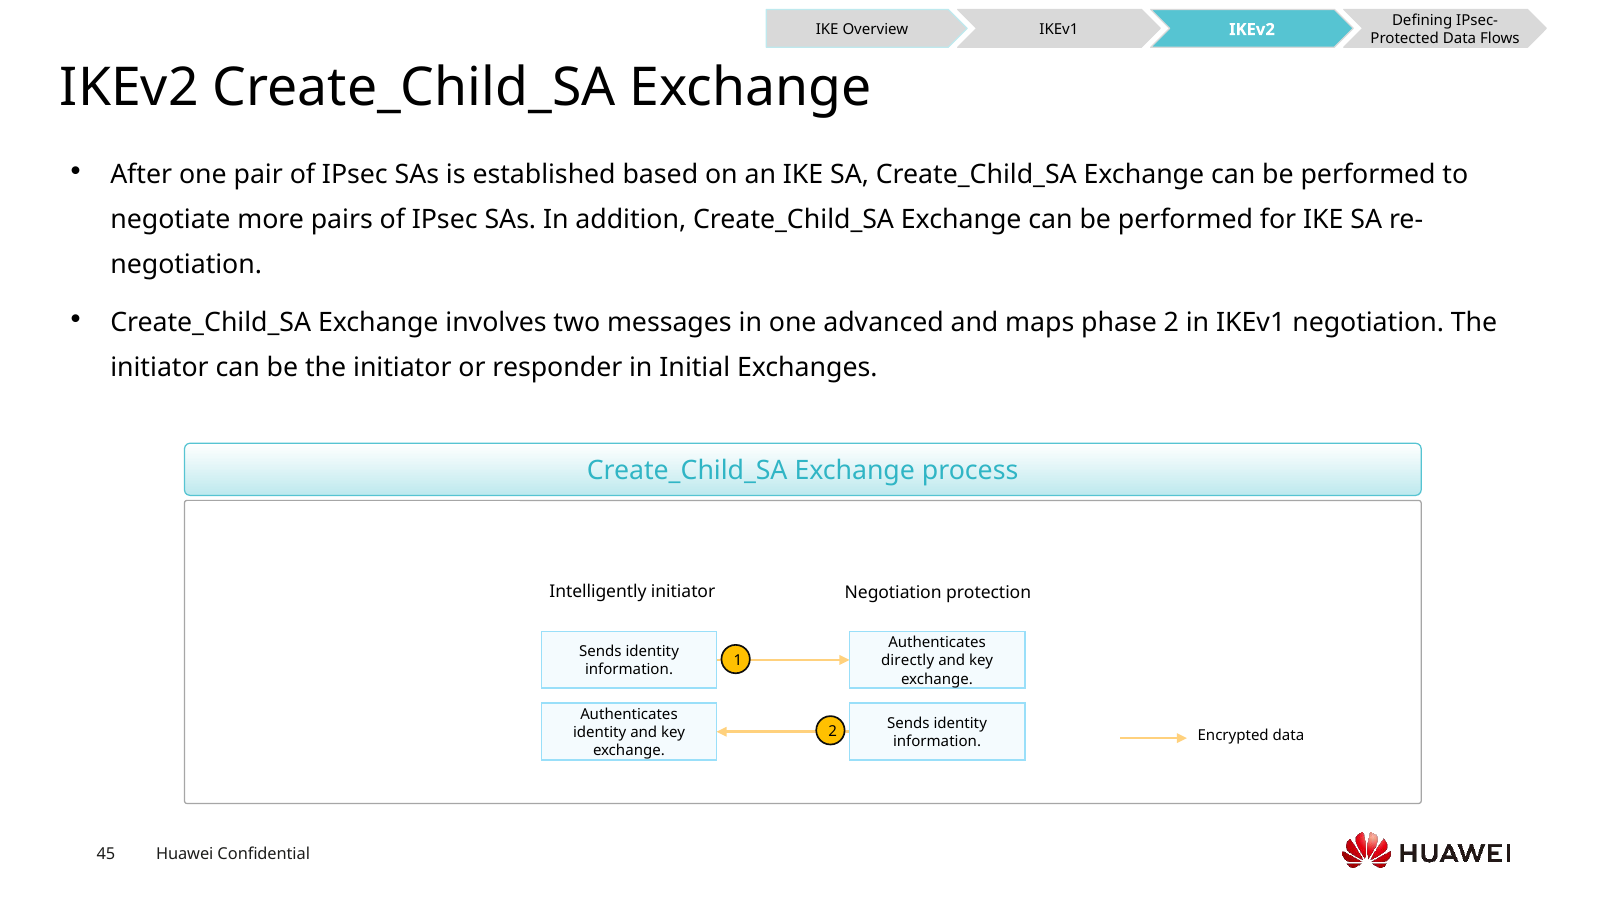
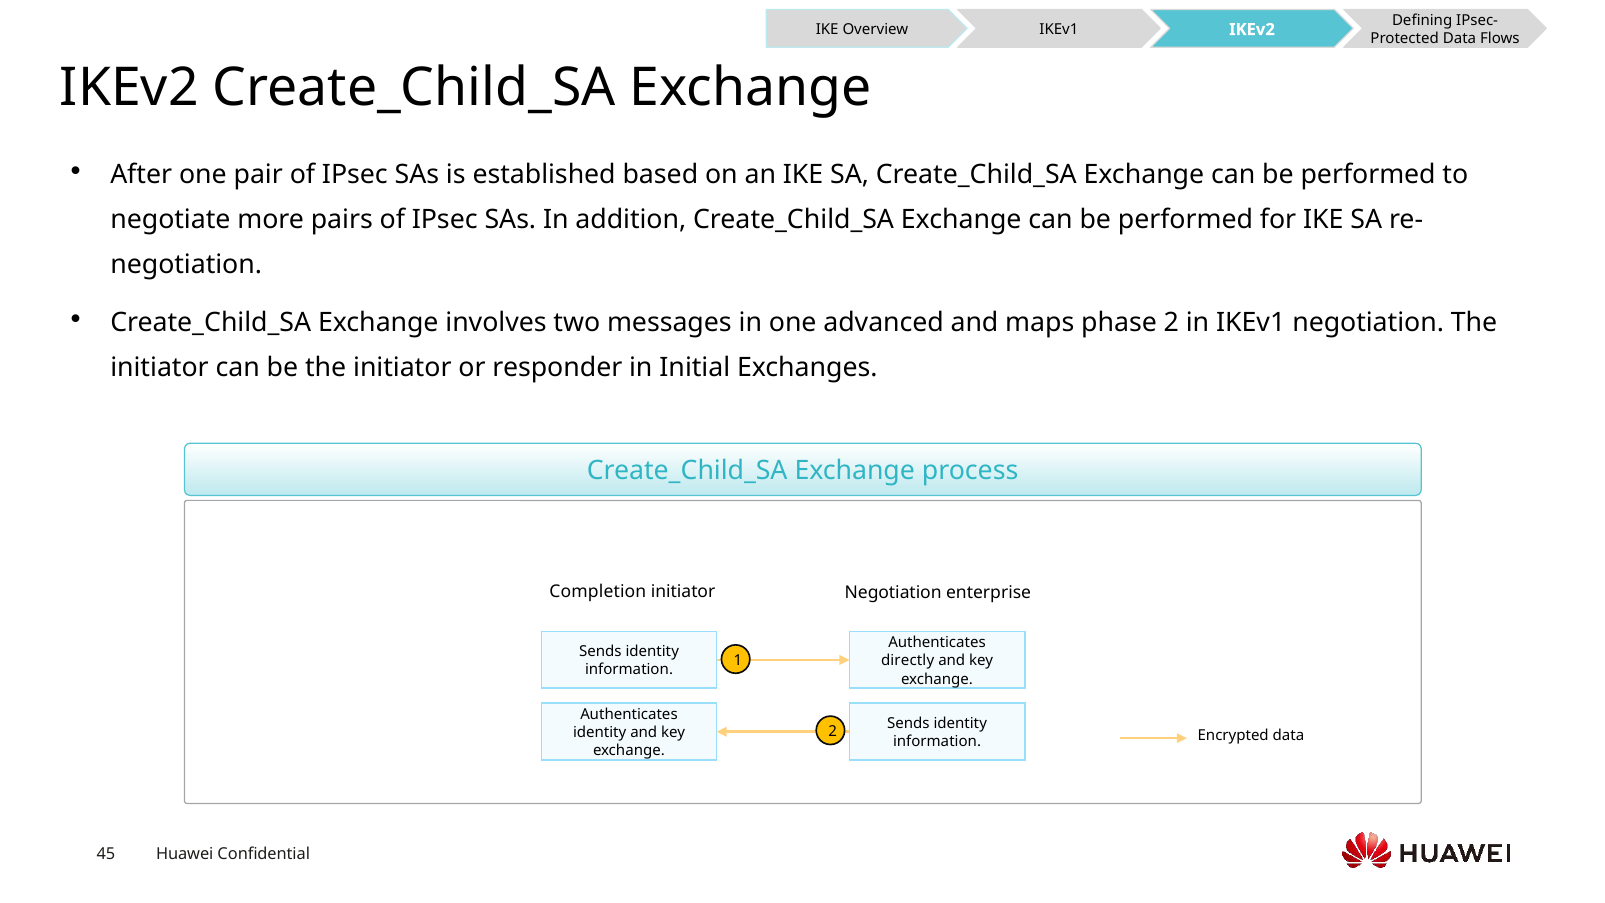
Intelligently: Intelligently -> Completion (598, 592)
protection: protection -> enterprise (989, 592)
